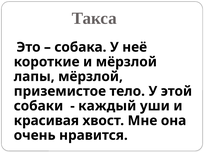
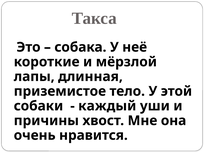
лапы мёрзлой: мёрзлой -> длинная (90, 77)
красивая: красивая -> причины (46, 121)
